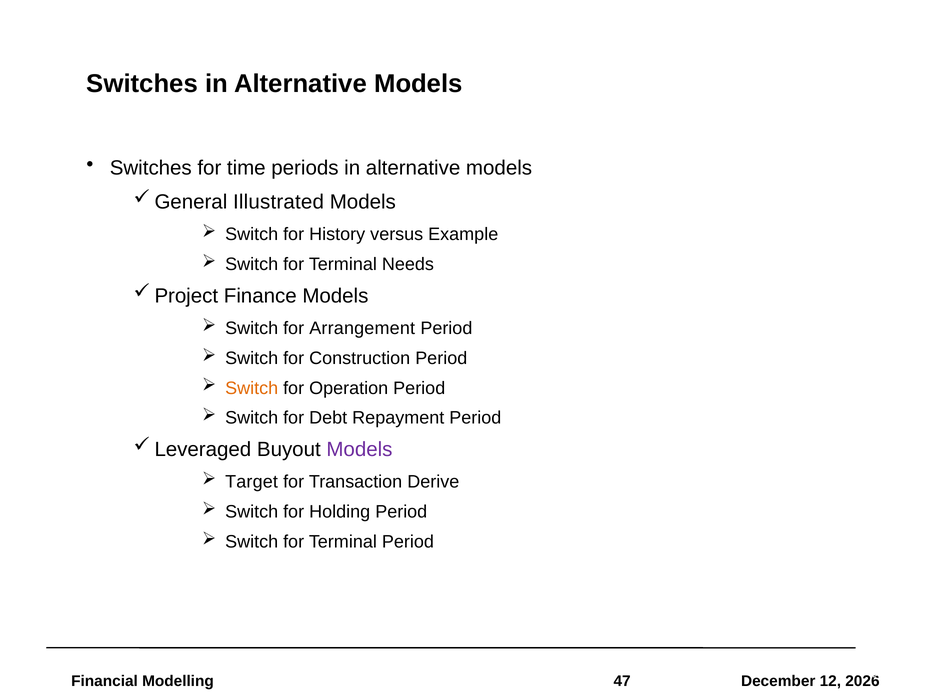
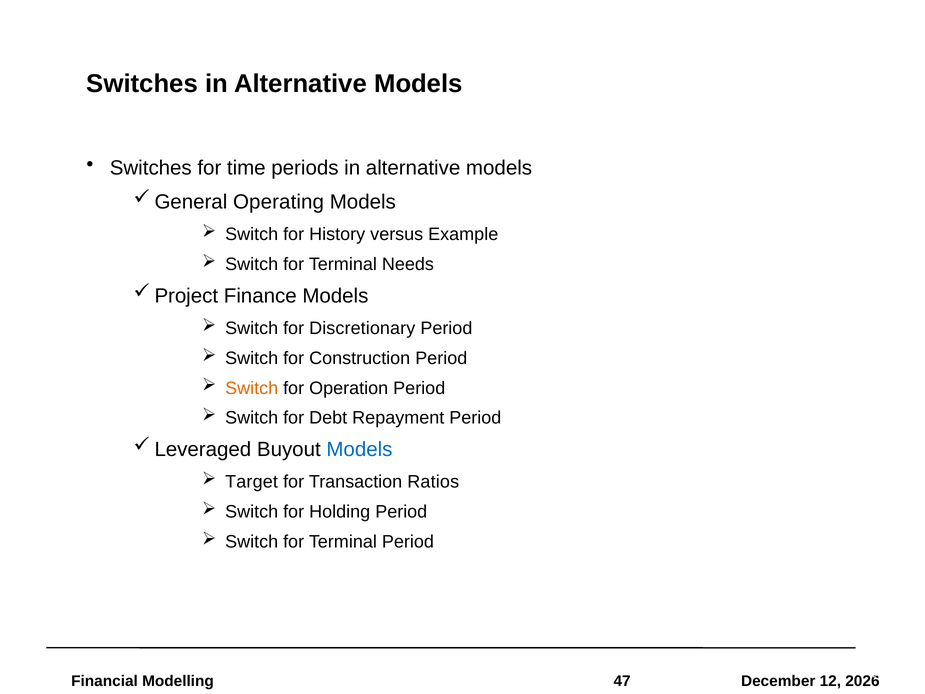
Illustrated: Illustrated -> Operating (279, 202)
Arrangement: Arrangement -> Discretionary (362, 328)
Models colour: purple -> blue (359, 449)
Derive: Derive -> Ratios (433, 482)
